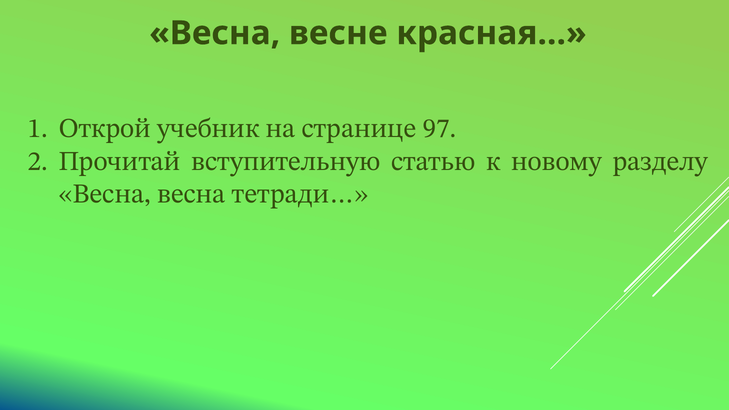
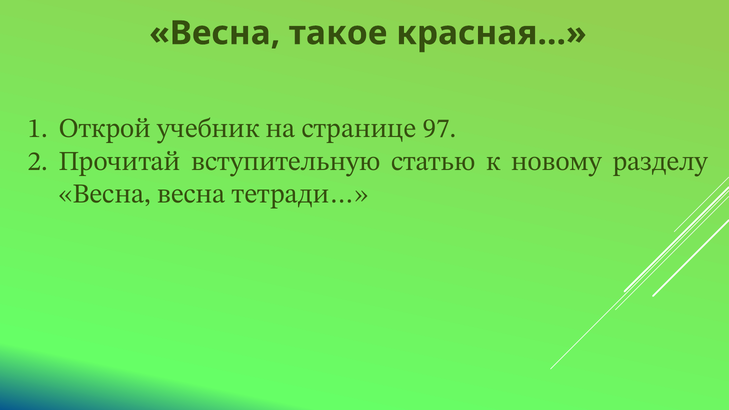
весне: весне -> такое (338, 33)
